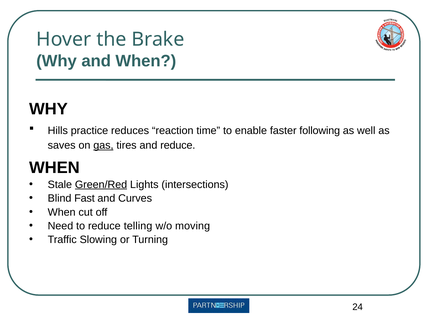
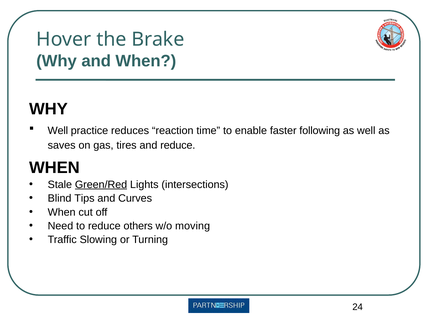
Hills: Hills -> Well (58, 131)
gas underline: present -> none (103, 145)
Fast: Fast -> Tips (84, 199)
telling: telling -> others (138, 226)
